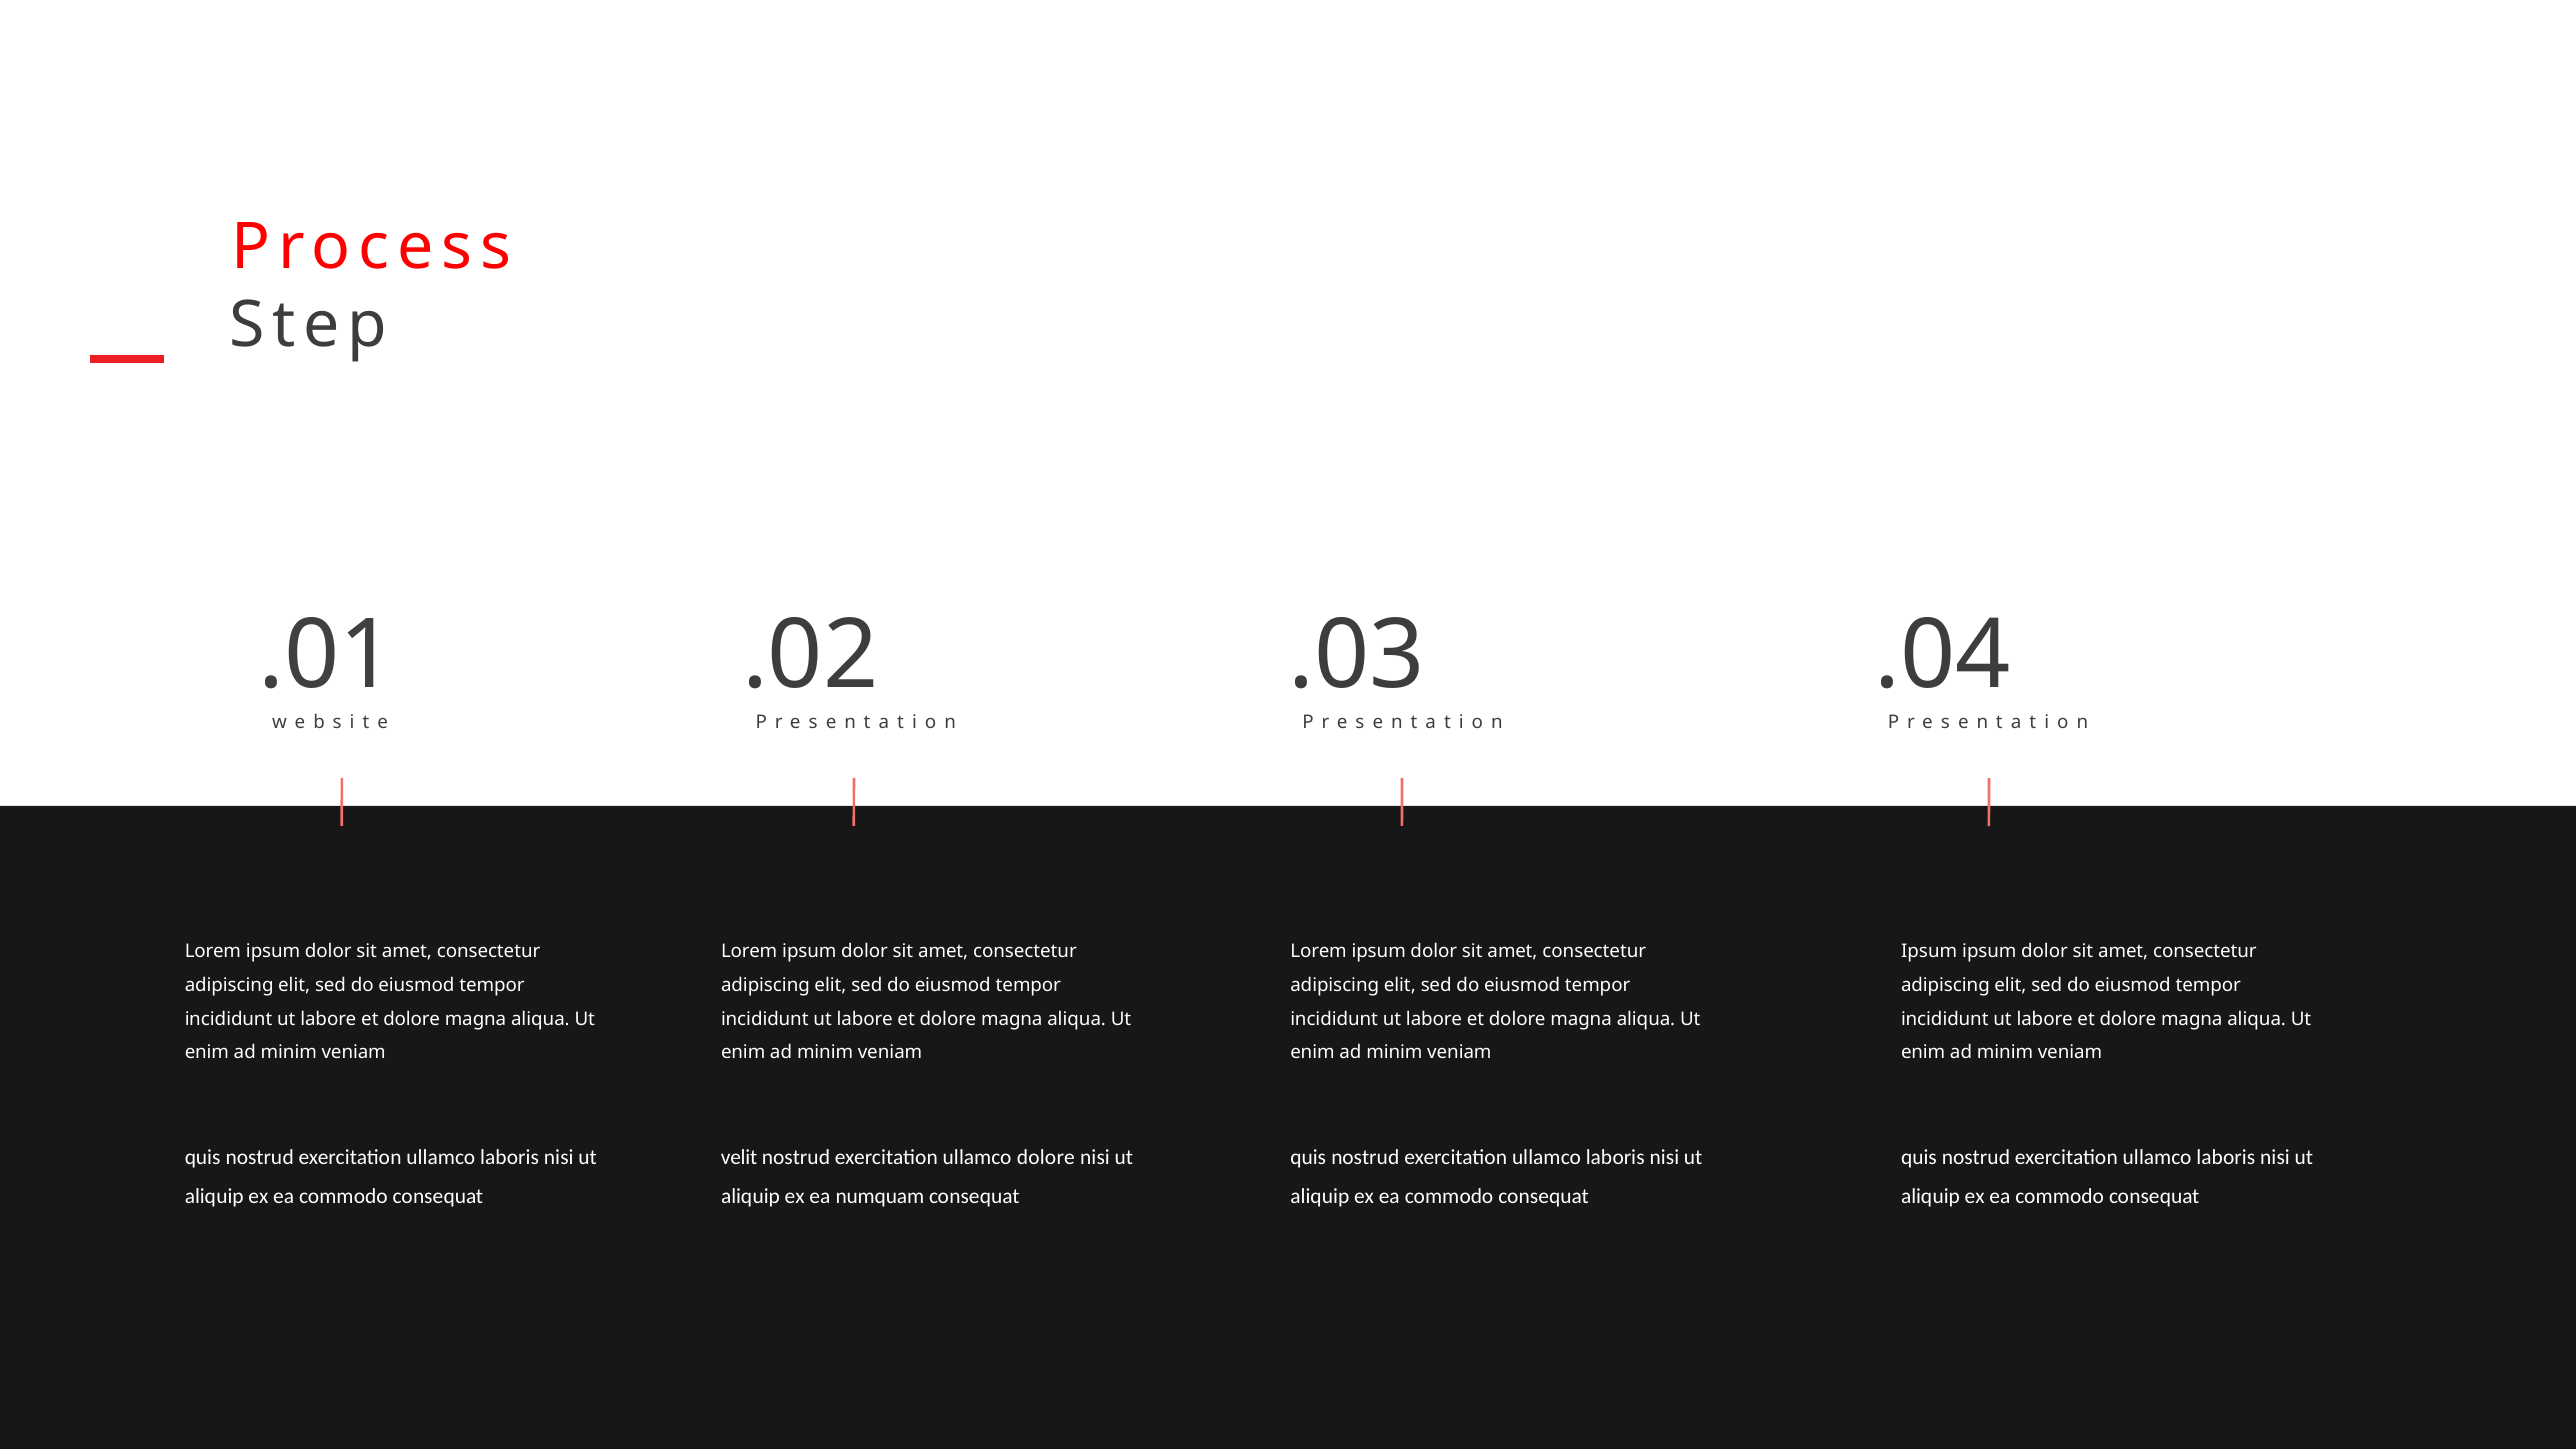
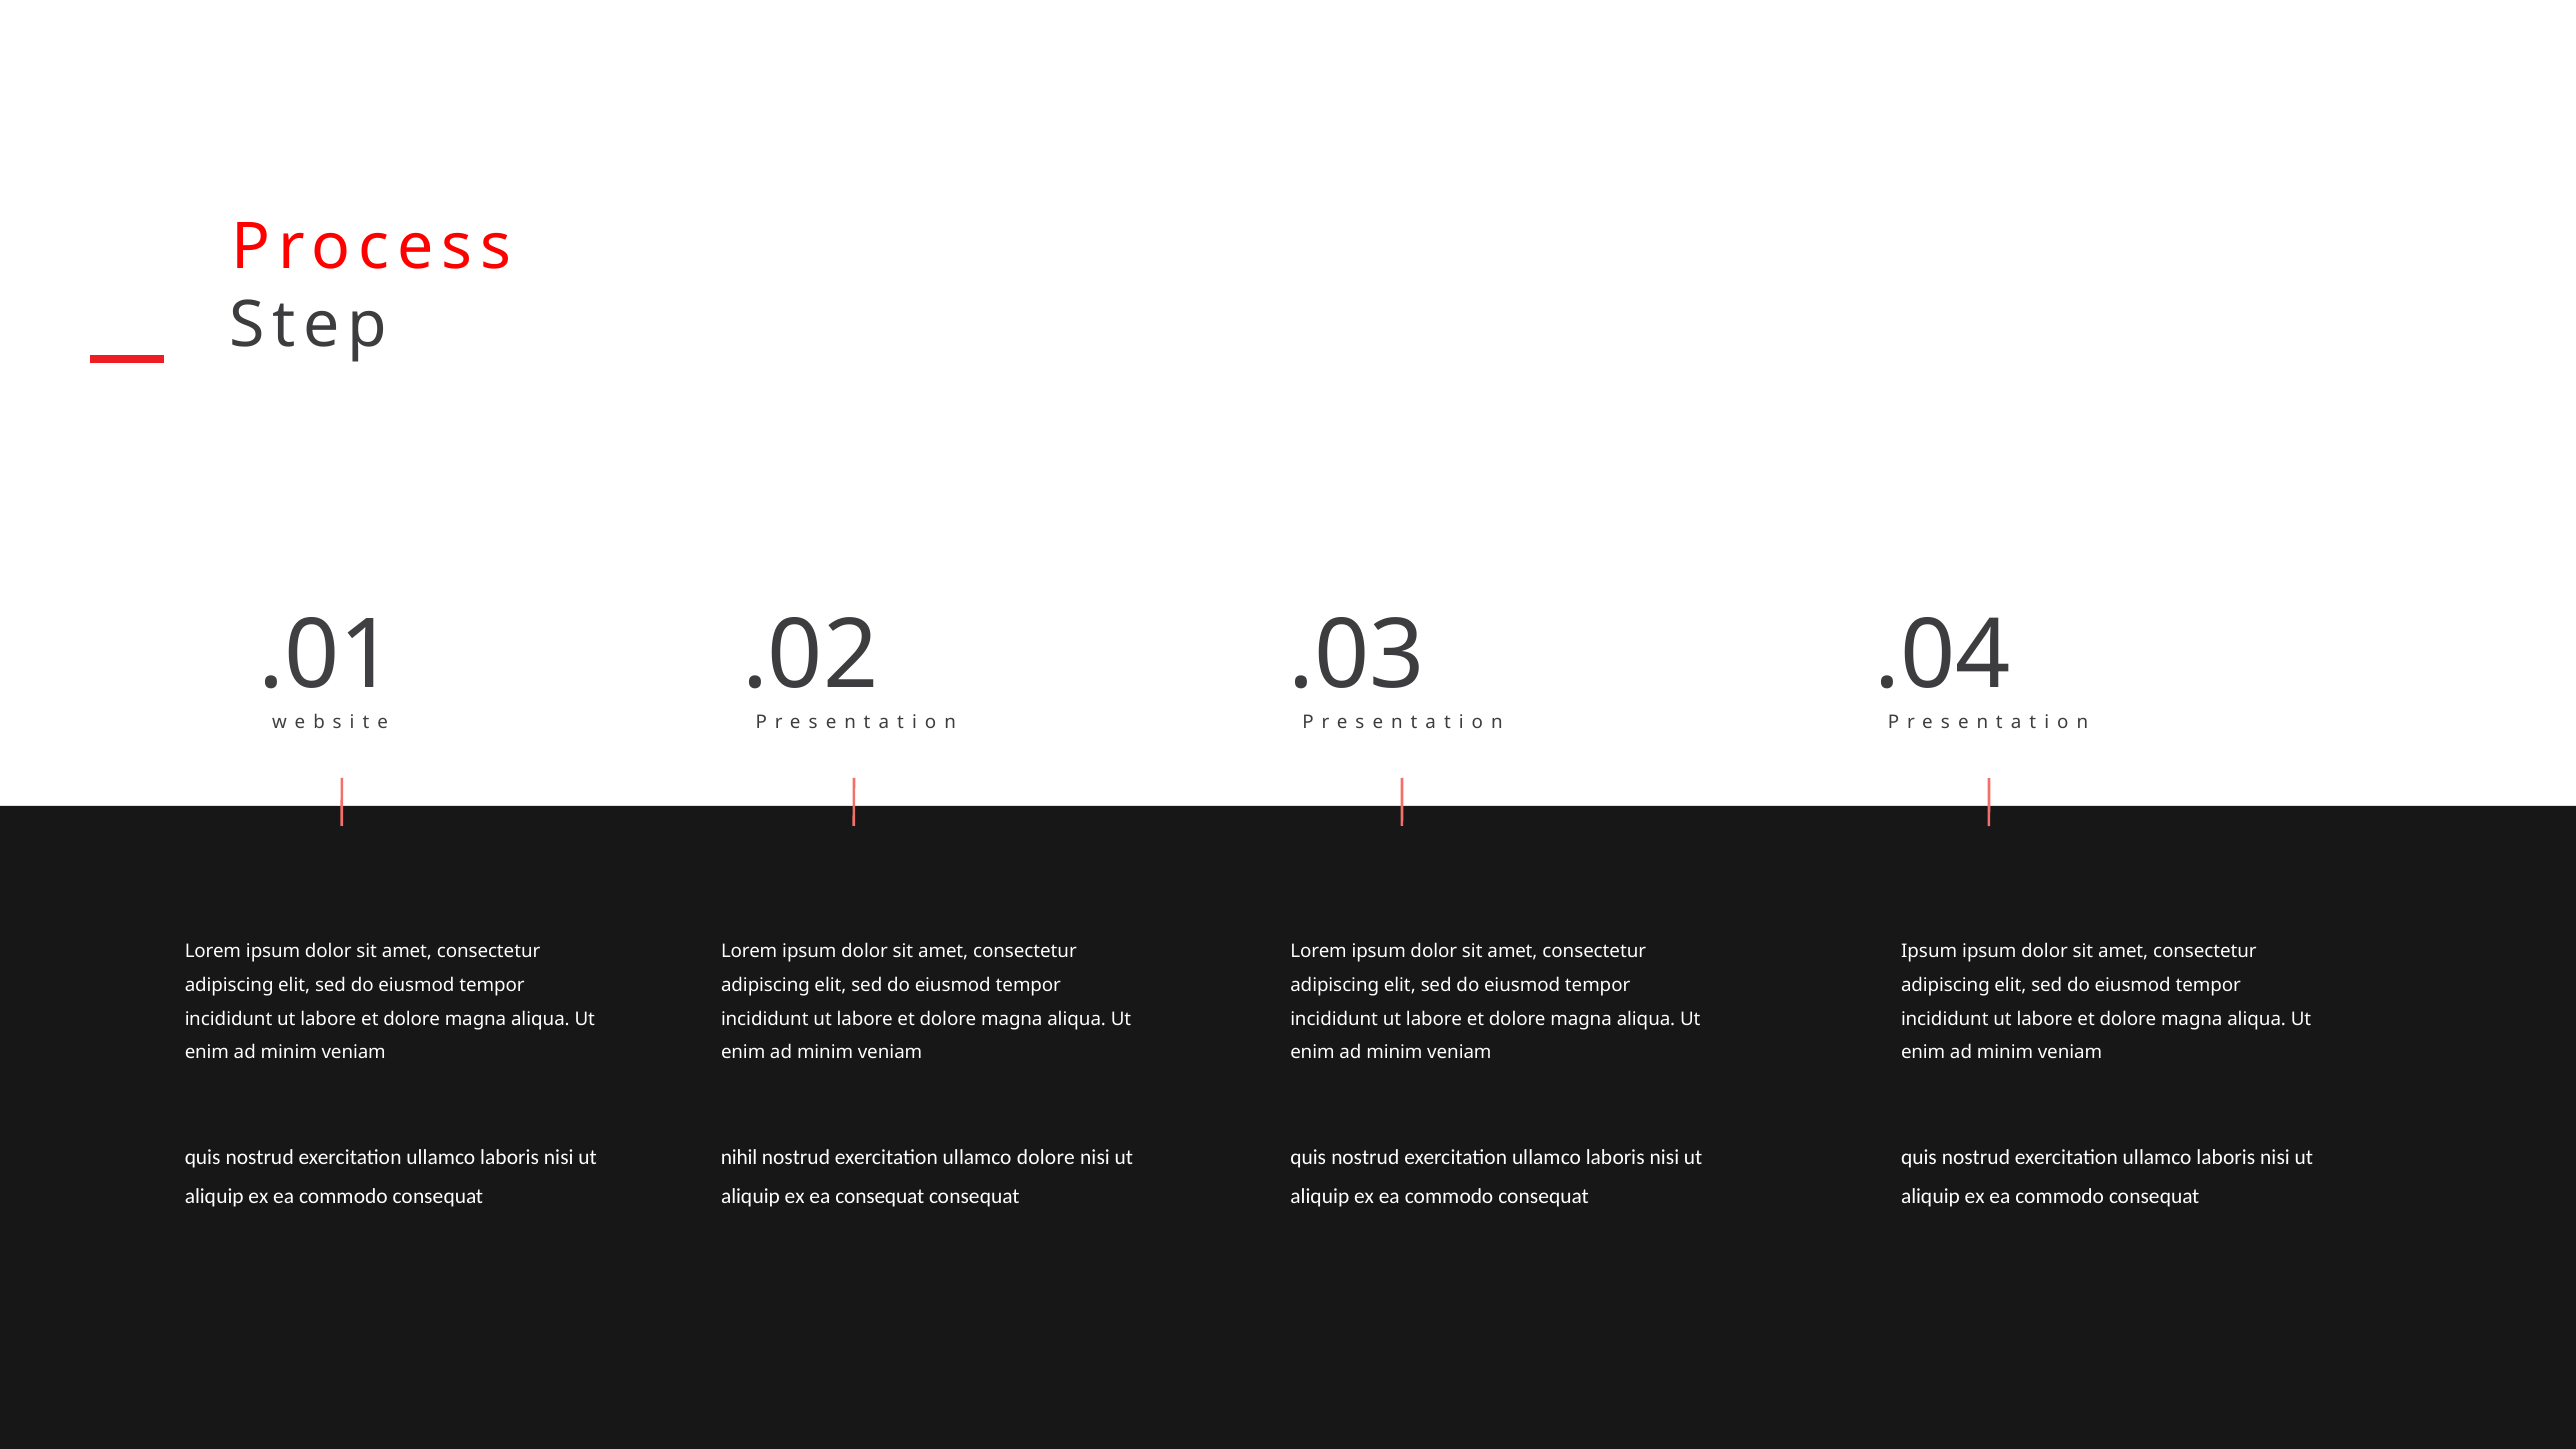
velit: velit -> nihil (739, 1157)
ea numquam: numquam -> consequat (880, 1196)
